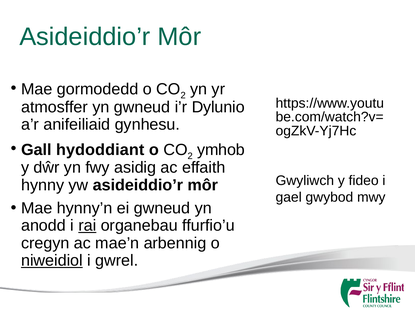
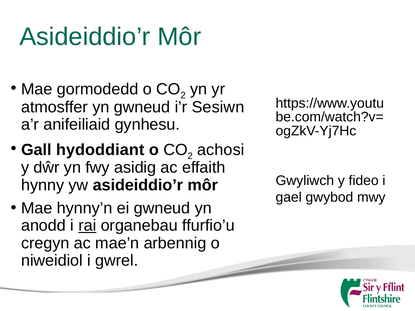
Dylunio: Dylunio -> Sesiwn (218, 107)
ymhob: ymhob -> achosi (221, 150)
niweidiol underline: present -> none (52, 261)
